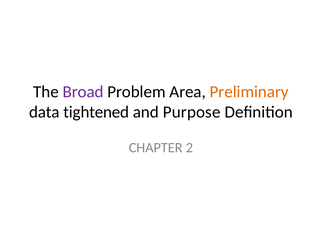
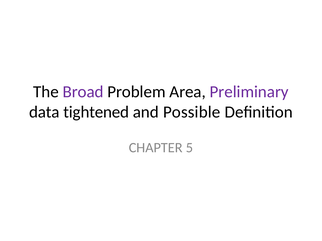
Preliminary colour: orange -> purple (249, 92)
Purpose: Purpose -> Possible (192, 112)
2: 2 -> 5 (190, 148)
